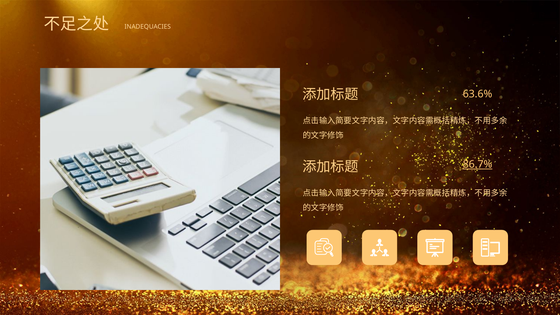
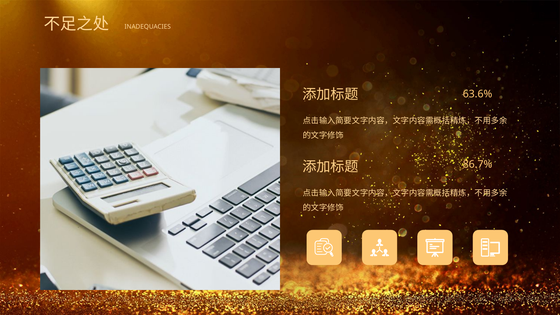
86.7% underline: present -> none (478, 165)
